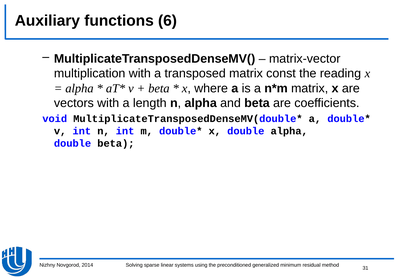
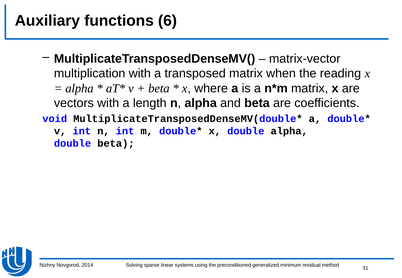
const: const -> when (281, 74)
